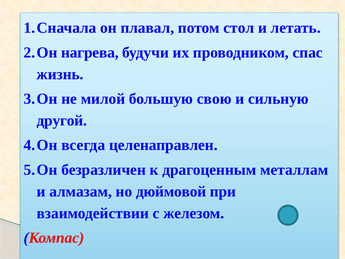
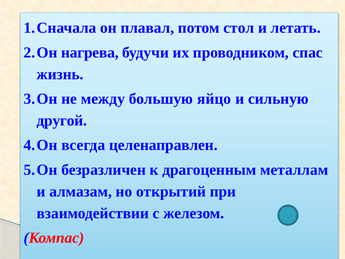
милой: милой -> между (103, 99)
свою: свою -> яйцо (214, 99)
дюймовой: дюймовой -> открытий (171, 191)
